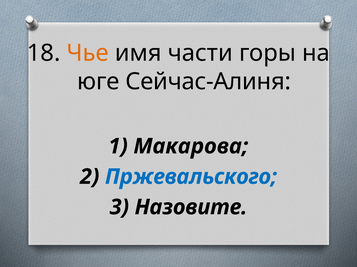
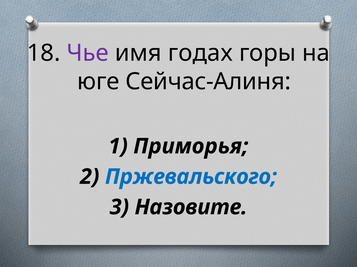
Чье colour: orange -> purple (88, 53)
части: части -> годах (200, 53)
Макарова: Макарова -> Приморья (191, 147)
